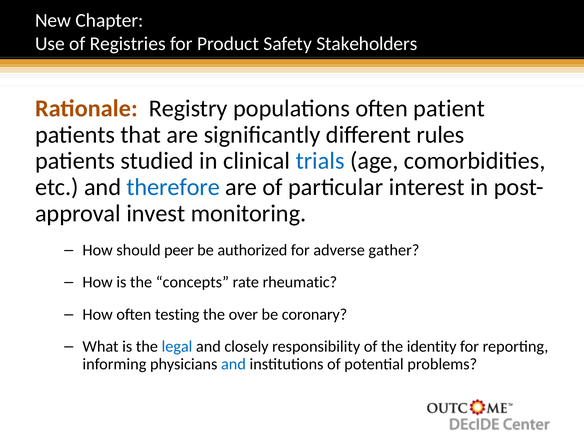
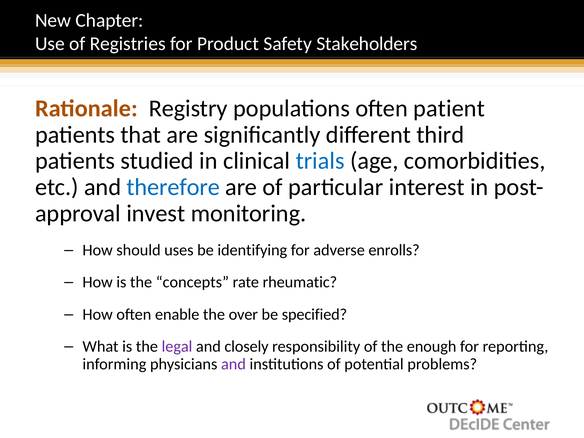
rules: rules -> third (440, 135)
peer: peer -> uses (179, 250)
authorized: authorized -> identifying (252, 250)
gather: gather -> enrolls (394, 250)
testing: testing -> enable (177, 314)
coronary: coronary -> specified (314, 314)
legal colour: blue -> purple (177, 347)
identity: identity -> enough (432, 347)
and colour: blue -> purple (233, 364)
